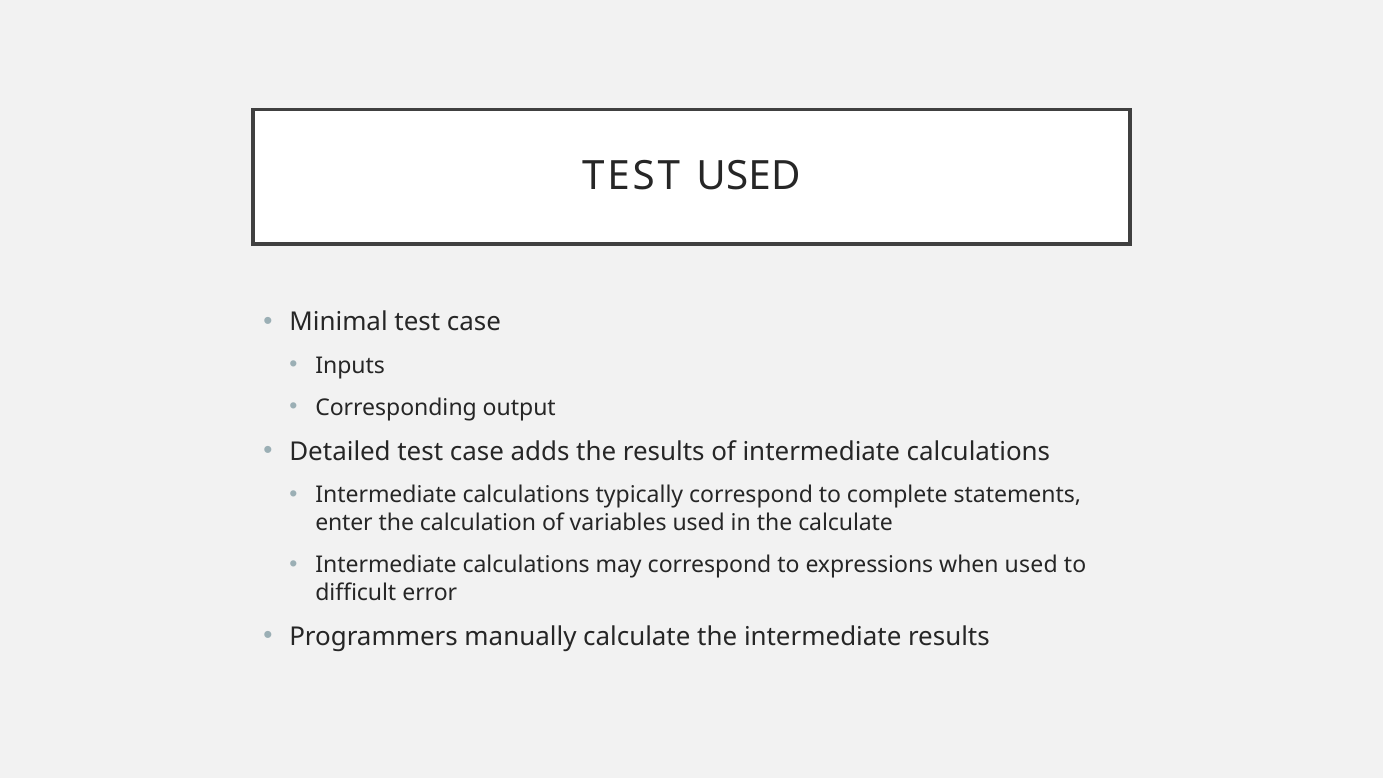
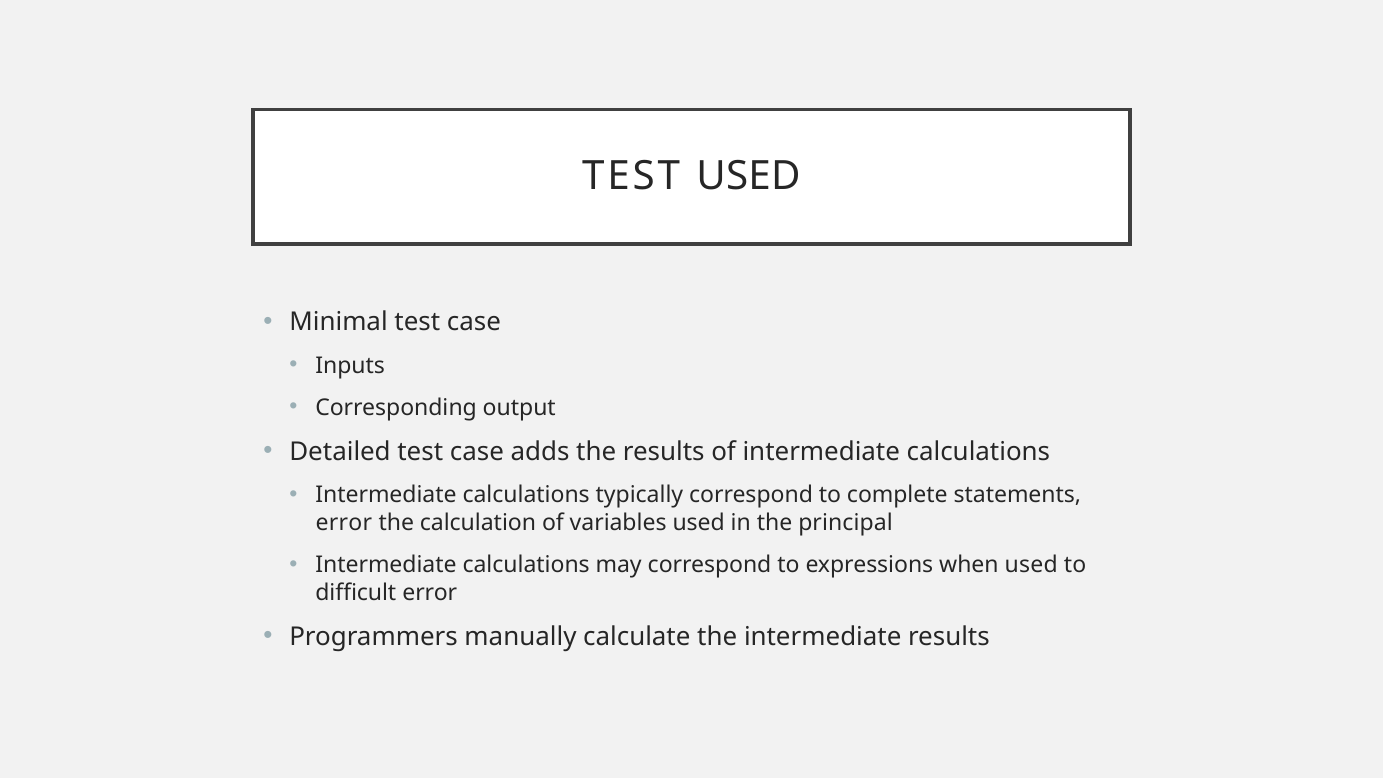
enter: enter -> error (344, 523)
the calculate: calculate -> principal (846, 523)
